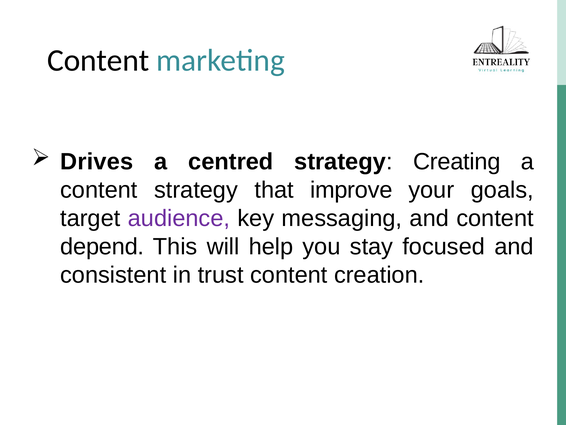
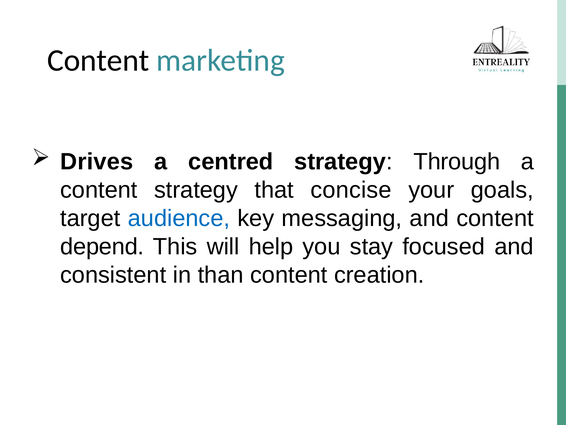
Creating: Creating -> Through (457, 161)
improve: improve -> concise (351, 190)
audience colour: purple -> blue (179, 218)
trust: trust -> than (221, 275)
